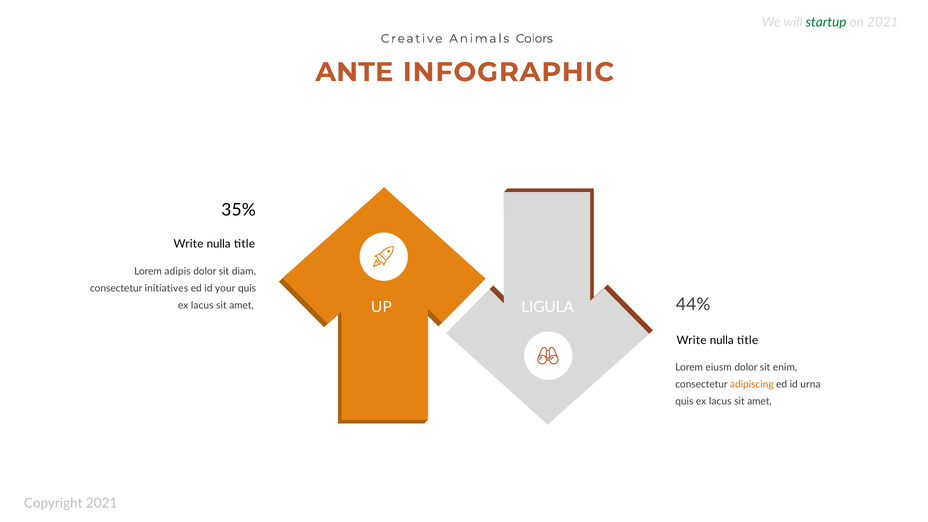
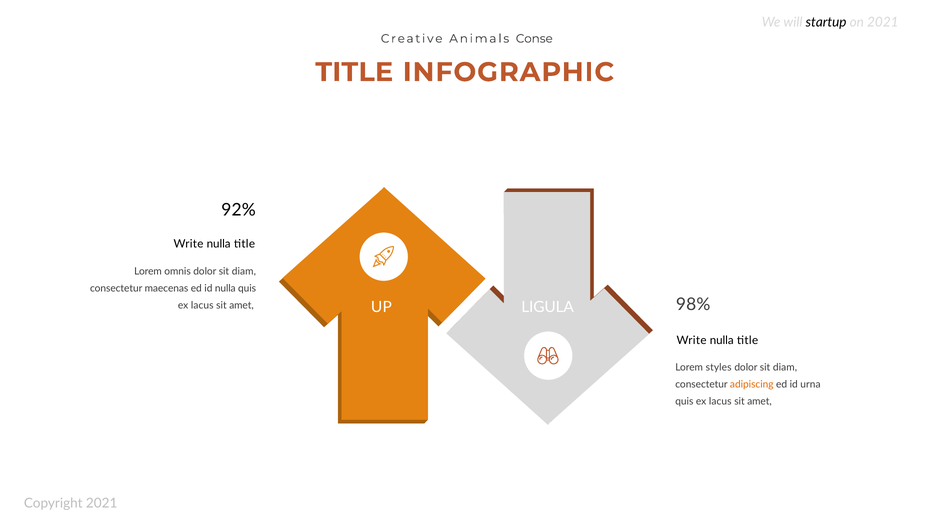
startup colour: green -> black (826, 22)
Colors: Colors -> Conse (534, 39)
ANTE: ANTE -> TITLE (354, 72)
35%: 35% -> 92% (239, 210)
adipis: adipis -> omnis (178, 271)
initiatives: initiatives -> maecenas (166, 288)
id your: your -> nulla (225, 288)
44%: 44% -> 98% (693, 304)
eiusm: eiusm -> styles (719, 367)
enim: enim -> diam (785, 367)
